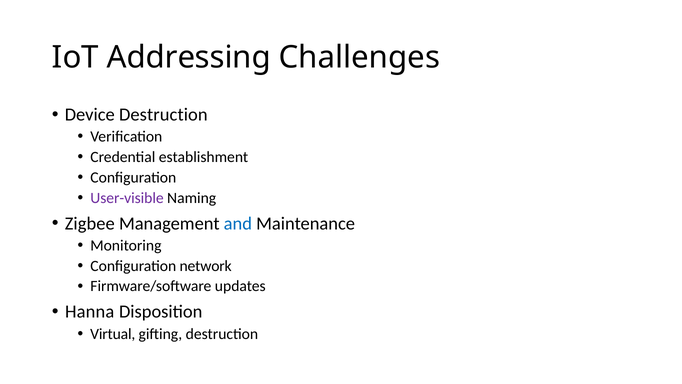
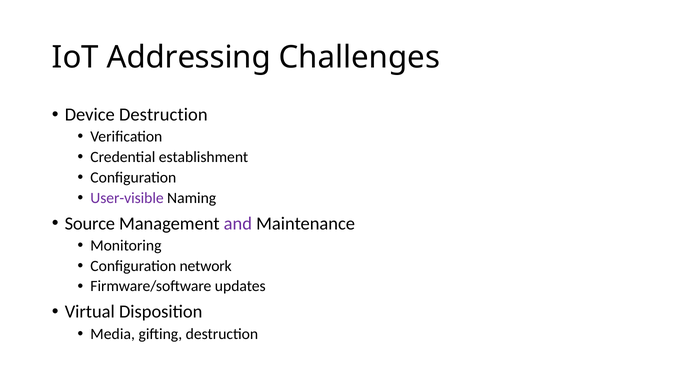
Zigbee: Zigbee -> Source (90, 223)
and colour: blue -> purple (238, 223)
Hanna: Hanna -> Virtual (90, 312)
Virtual: Virtual -> Media (113, 334)
